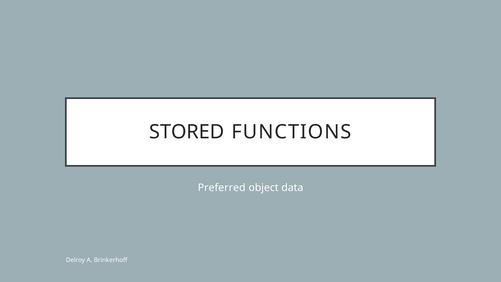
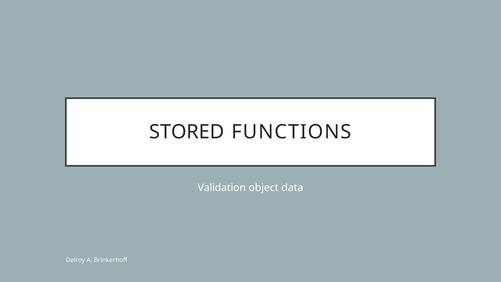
Preferred: Preferred -> Validation (222, 188)
